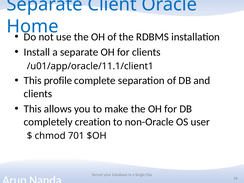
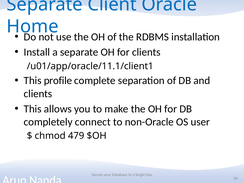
creation: creation -> connect (93, 122)
701: 701 -> 479 (76, 136)
